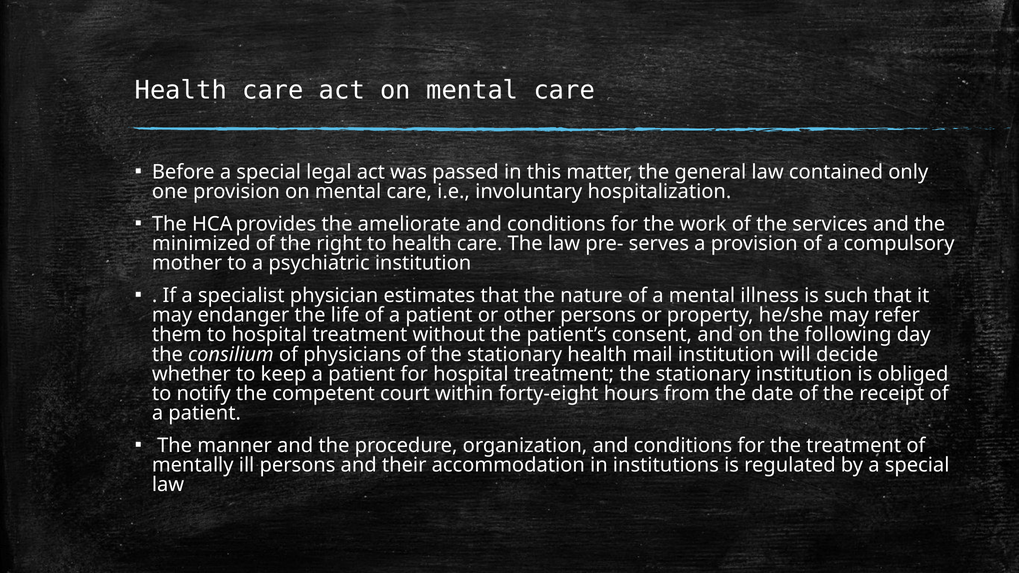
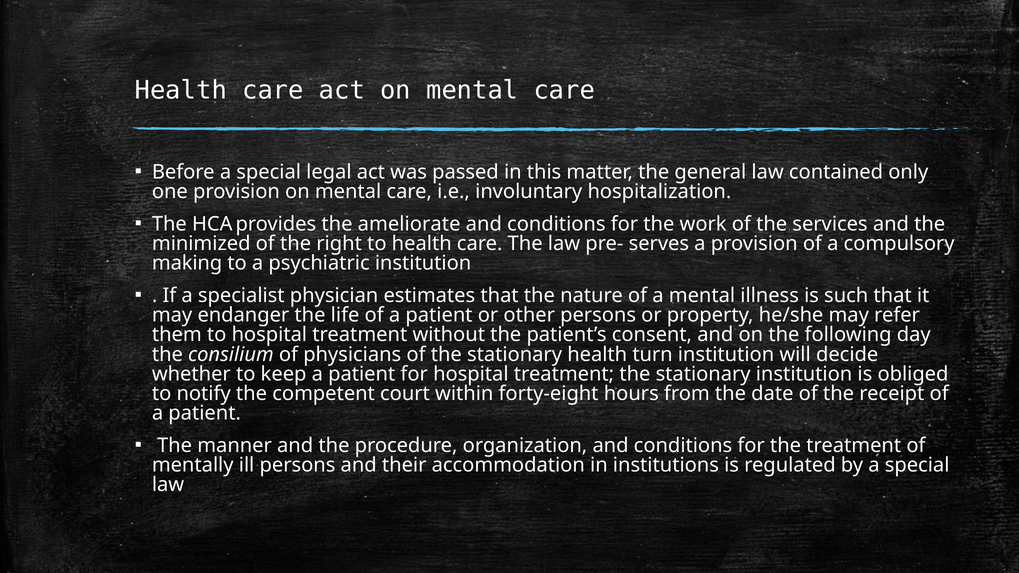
mother: mother -> making (187, 263)
mail: mail -> turn (653, 355)
